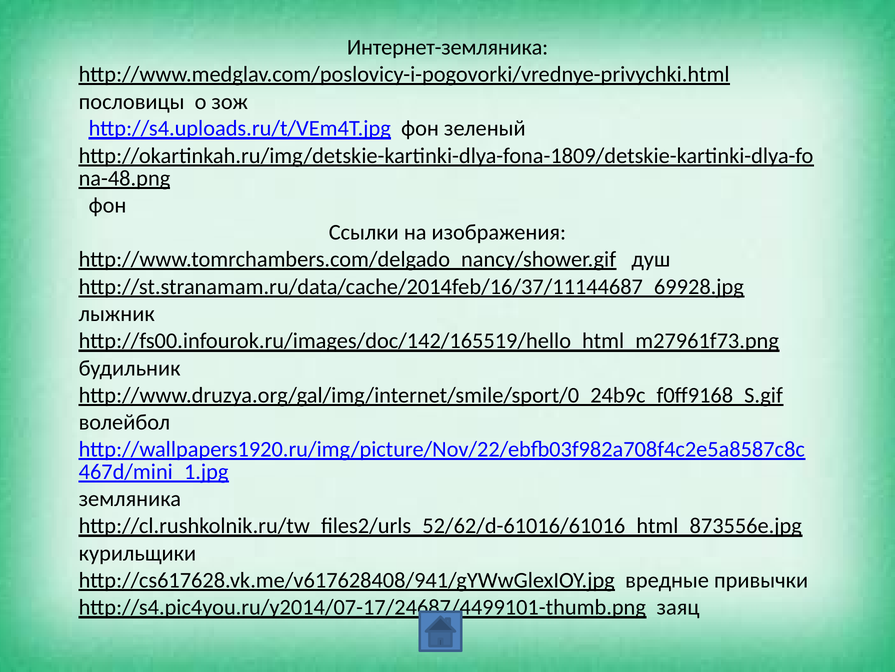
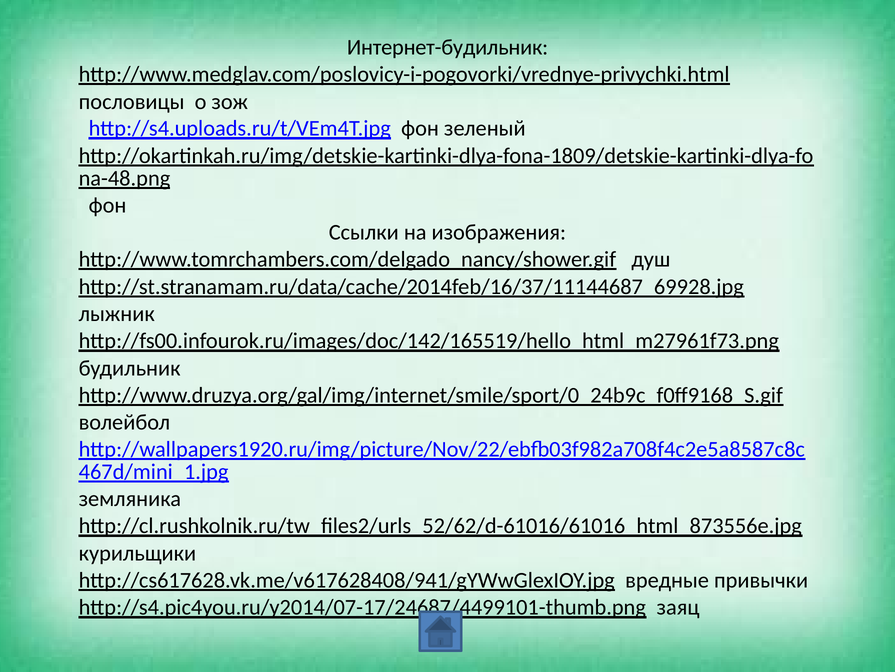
Интернет-земляника: Интернет-земляника -> Интернет-будильник (448, 47)
